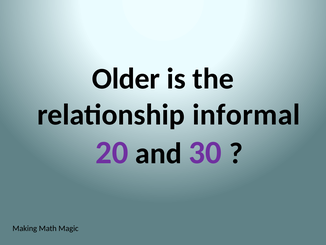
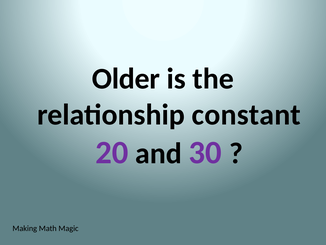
informal: informal -> constant (246, 115)
